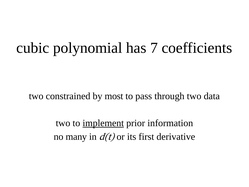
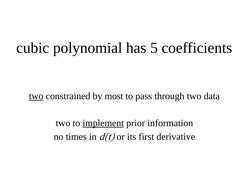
7: 7 -> 5 (154, 48)
two underline: none -> present (36, 96)
many: many -> times (76, 137)
